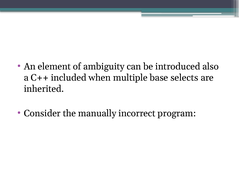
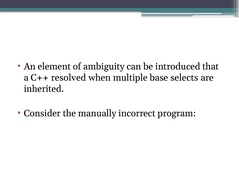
also: also -> that (211, 66)
included: included -> resolved (69, 77)
